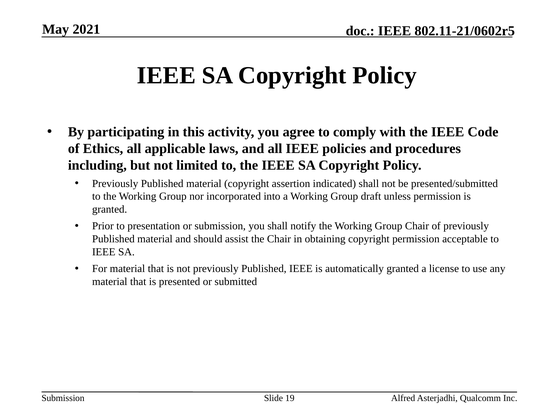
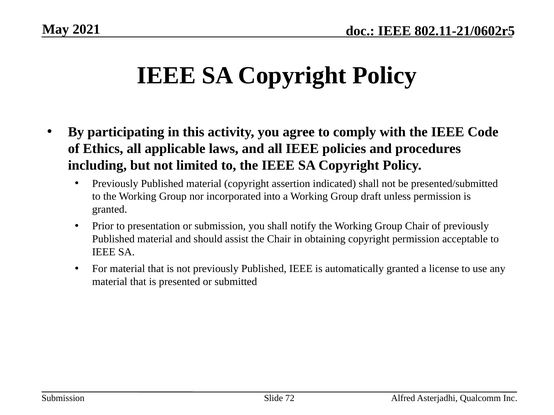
19: 19 -> 72 (290, 398)
